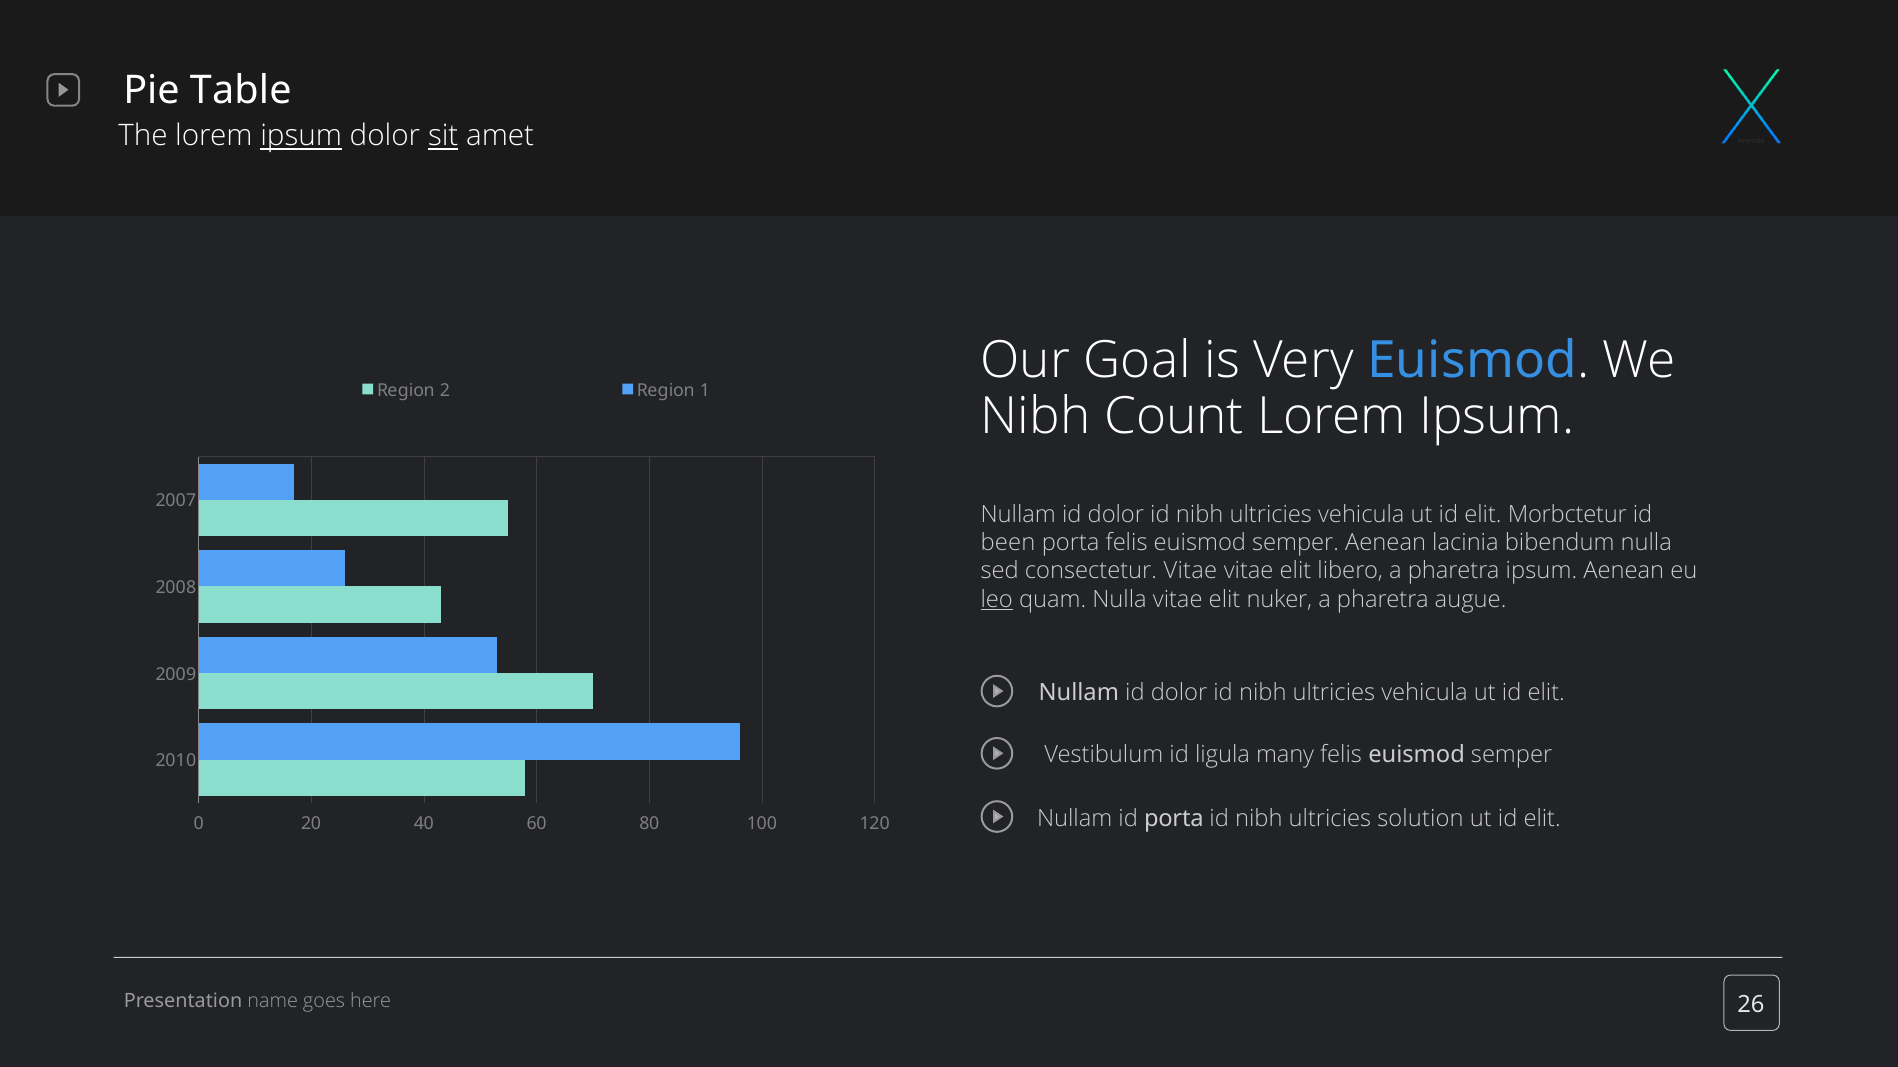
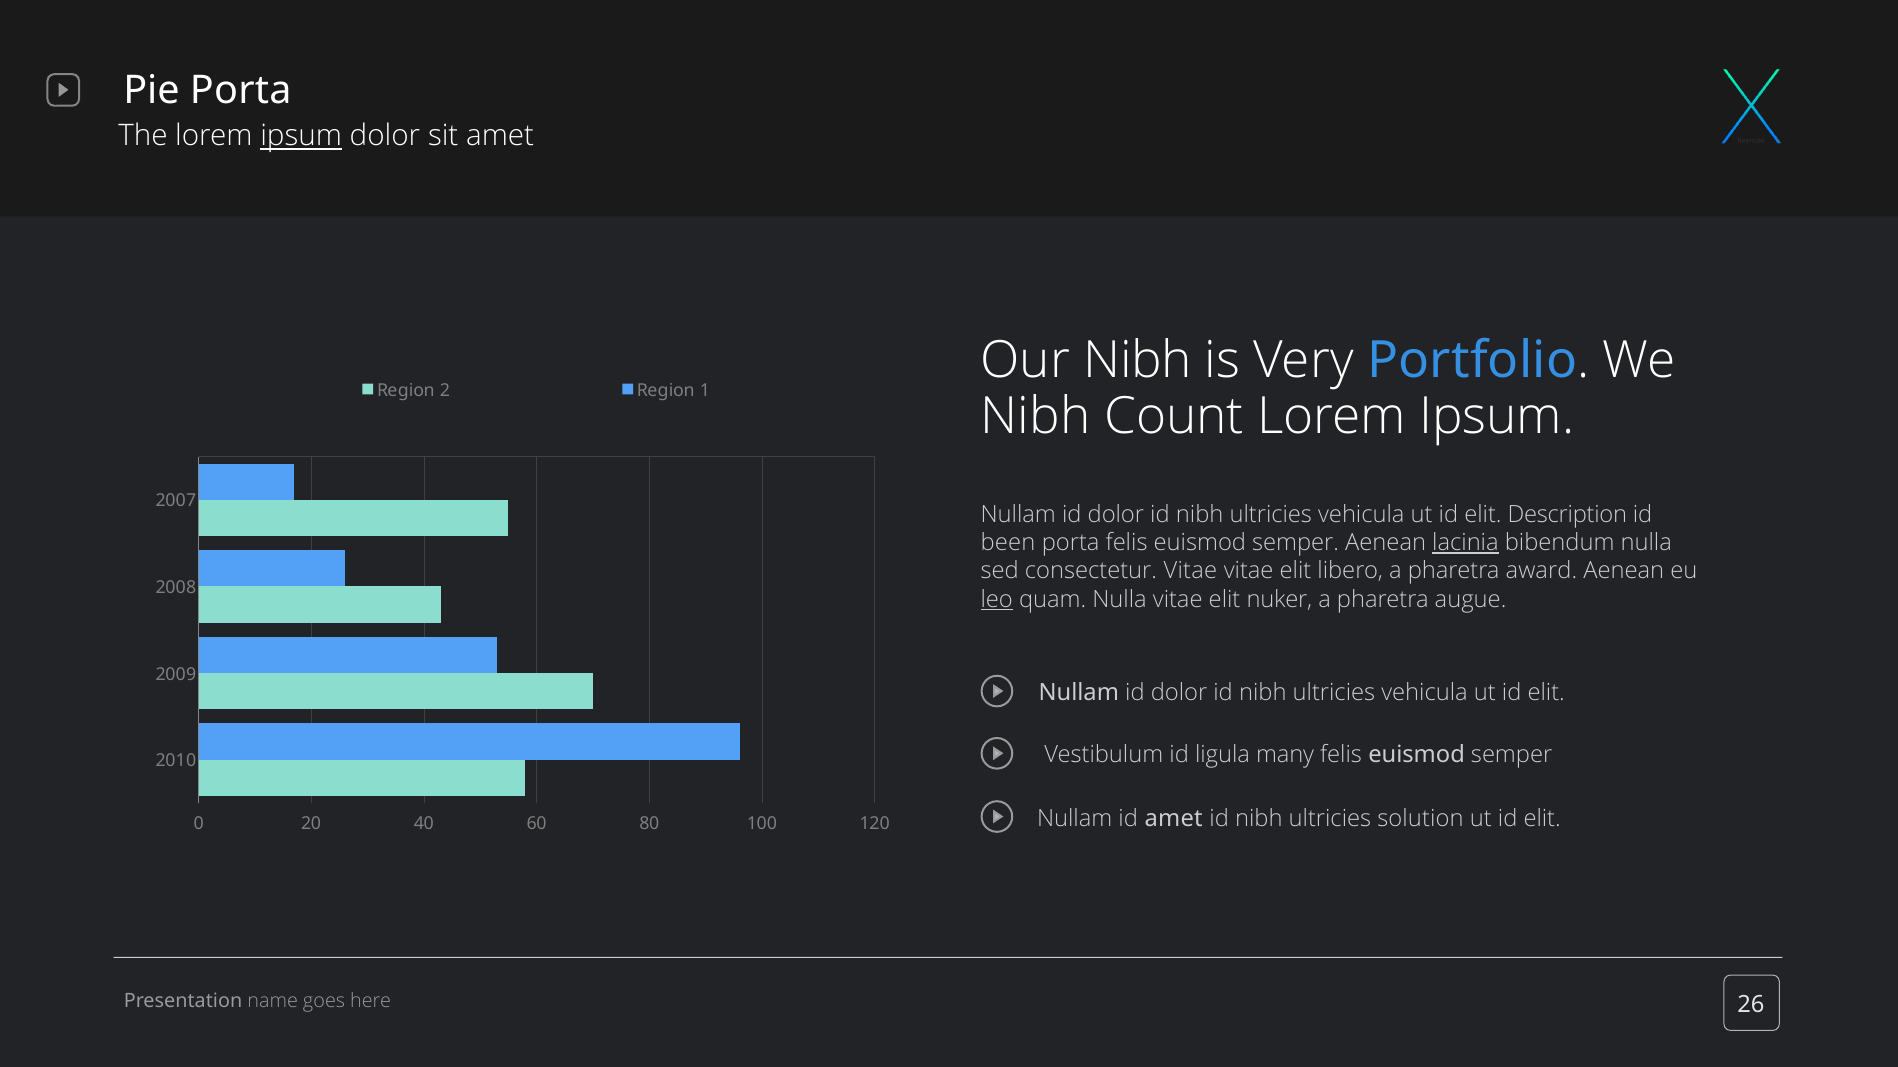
Pie Table: Table -> Porta (241, 90)
sit underline: present -> none (443, 136)
Our Goal: Goal -> Nibh (1138, 361)
Very Euismod: Euismod -> Portfolio (1472, 361)
Morbctetur: Morbctetur -> Description (1567, 515)
lacinia underline: none -> present (1465, 543)
pharetra ipsum: ipsum -> award (1541, 571)
id porta: porta -> amet (1174, 819)
